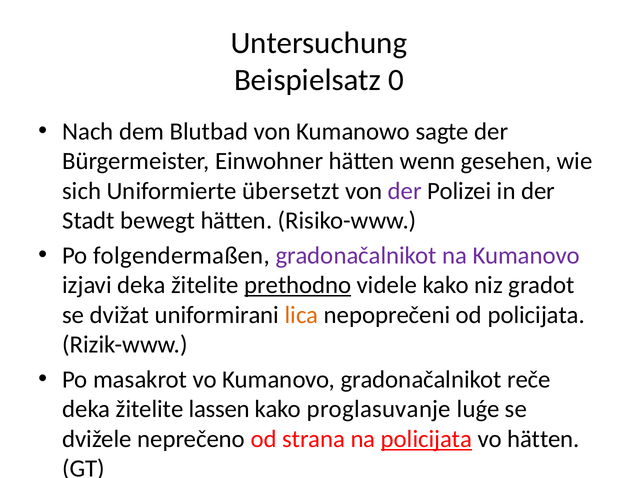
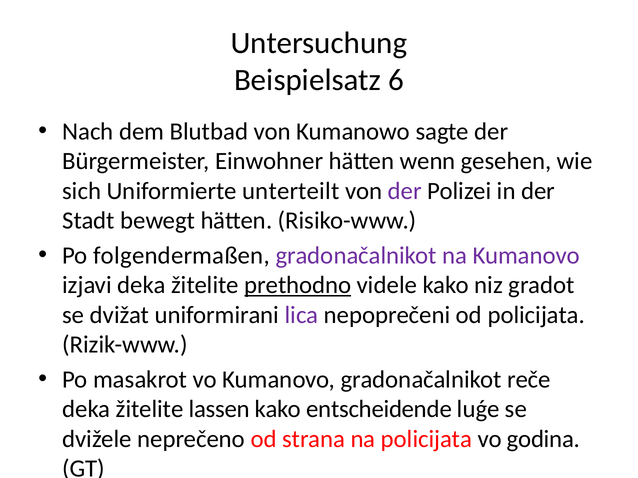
0: 0 -> 6 (396, 80)
übersetzt: übersetzt -> unterteilt (291, 191)
lica colour: orange -> purple (302, 315)
proglasuvanje: proglasuvanje -> entscheidende (379, 410)
policijata underline: present -> none (426, 439)
vo hätten: hätten -> godina (543, 439)
